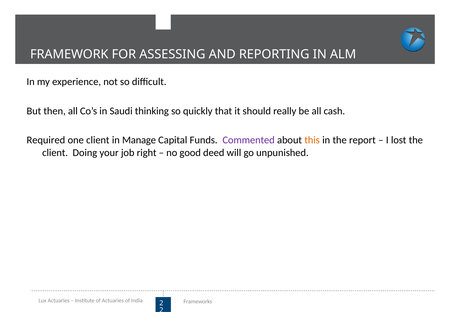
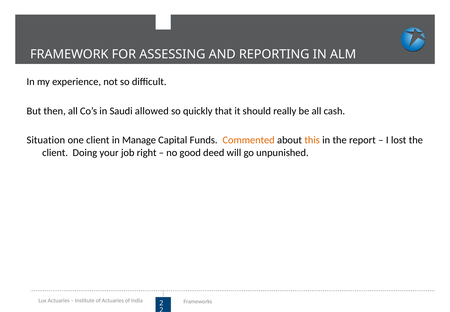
thinking: thinking -> allowed (152, 111)
Required: Required -> Situation (46, 140)
Commented colour: purple -> orange (249, 140)
